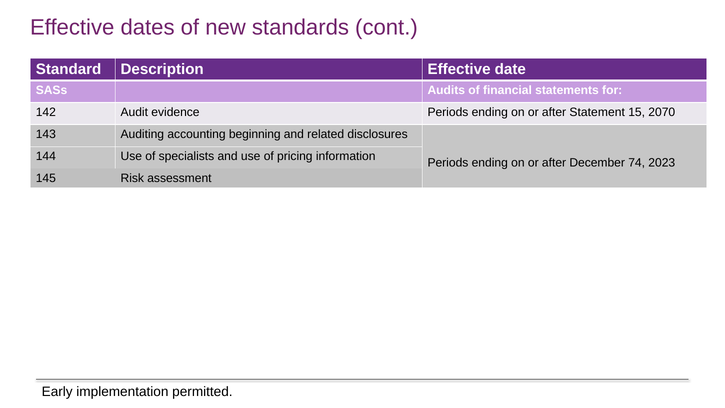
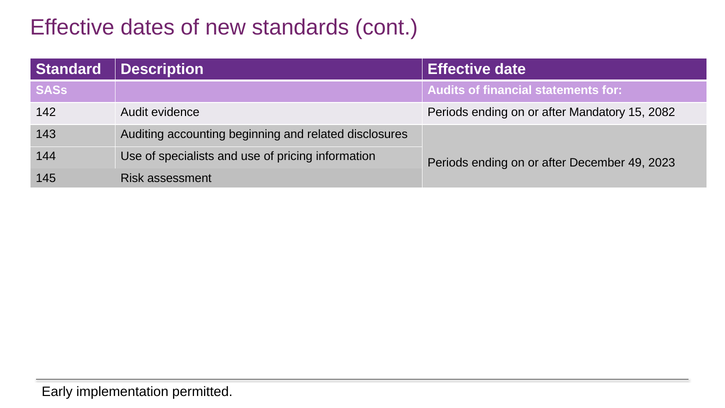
Statement: Statement -> Mandatory (597, 112)
2070: 2070 -> 2082 (662, 112)
74: 74 -> 49 (637, 163)
